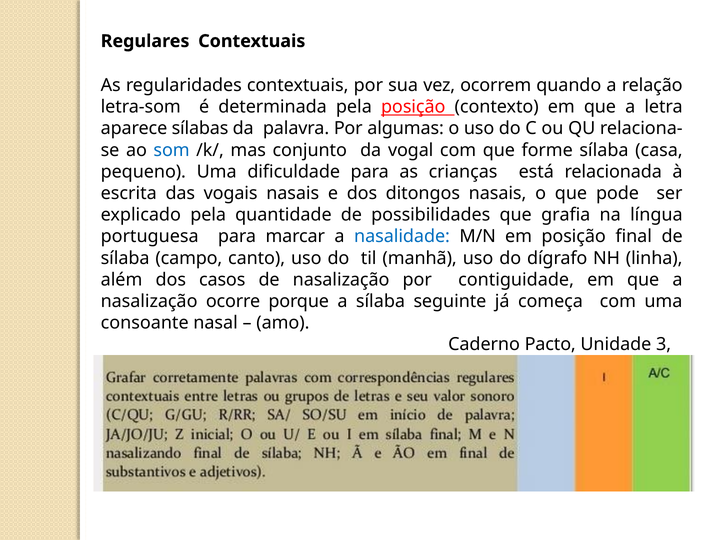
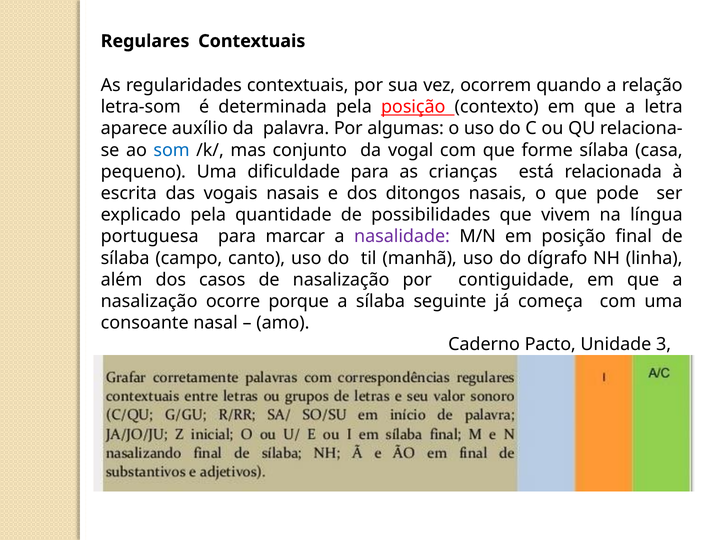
sílabas: sílabas -> auxílio (200, 128)
grafia: grafia -> vivem (566, 215)
nasalidade colour: blue -> purple (402, 236)
